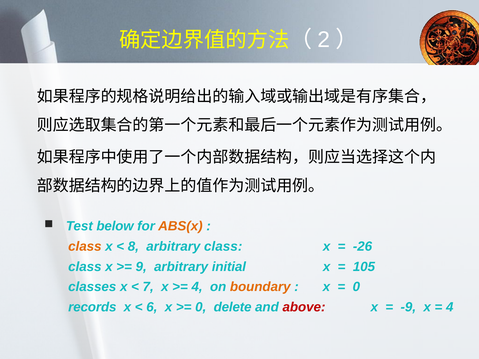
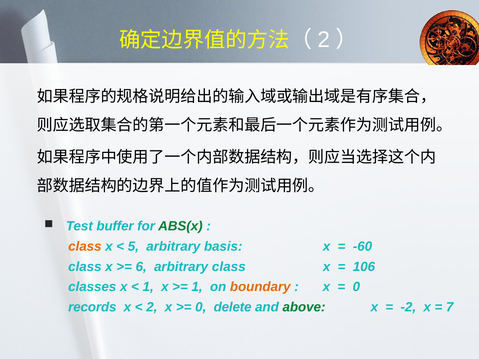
below: below -> buffer (115, 226)
ABS(x colour: orange -> green (180, 226)
8: 8 -> 5 (133, 247)
arbitrary class: class -> basis (223, 247)
-26: -26 -> -60 (362, 247)
9: 9 -> 6 (141, 267)
arbitrary initial: initial -> class (229, 267)
105: 105 -> 106 (364, 267)
7: 7 -> 1 (148, 287)
4: 4 -> 1 (197, 287)
6: 6 -> 2 (152, 307)
above colour: red -> green (304, 307)
-9: -9 -> -2 (408, 307)
4: 4 -> 7 (450, 307)
